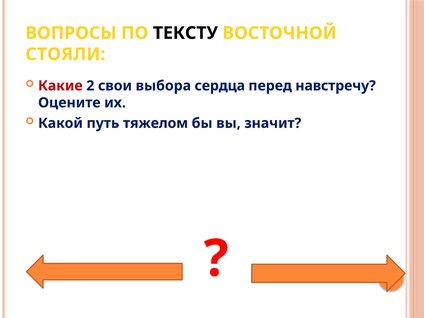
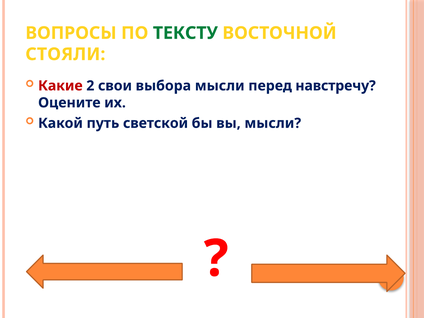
ТЕКСТУ colour: black -> green (185, 33)
выбора сердца: сердца -> мысли (220, 86)
тяжелом: тяжелом -> светской (156, 123)
вы значит: значит -> мысли (273, 123)
